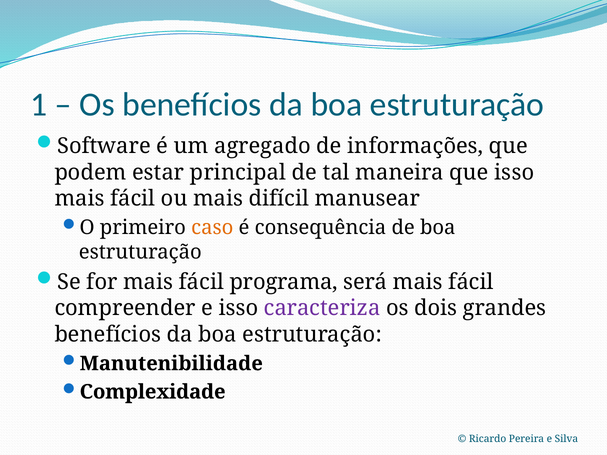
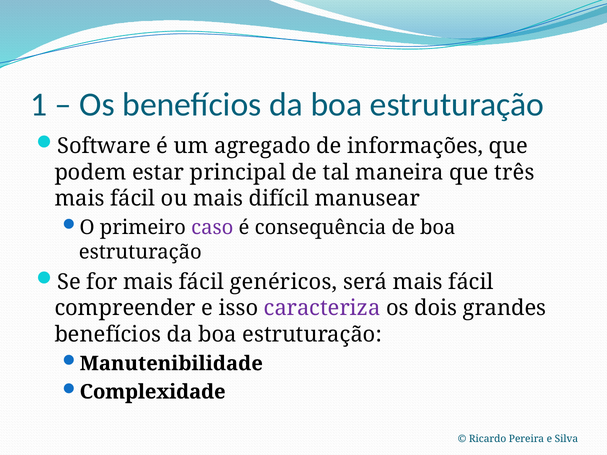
que isso: isso -> três (514, 172)
caso colour: orange -> purple (212, 228)
programa: programa -> genéricos (283, 282)
